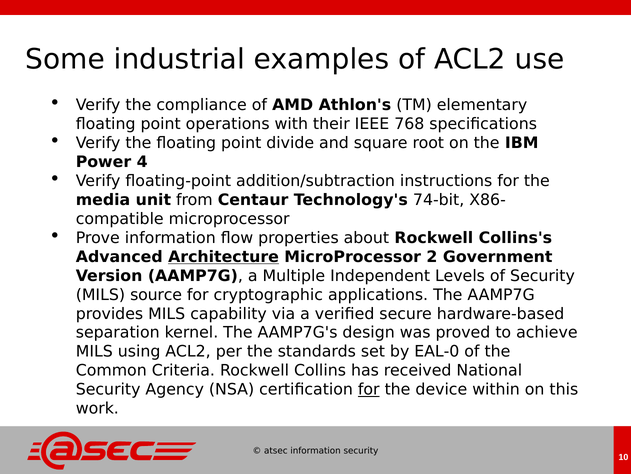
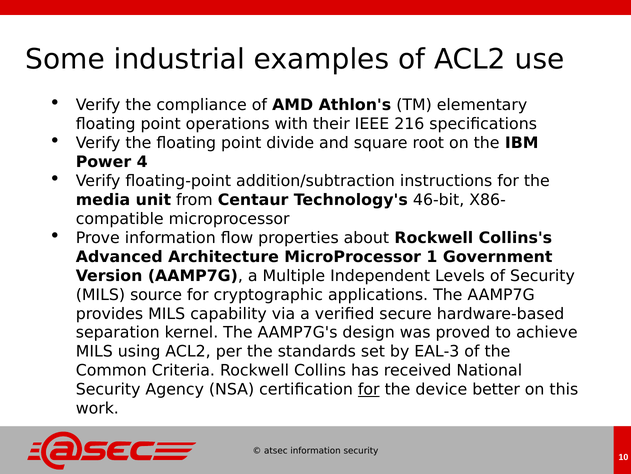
768: 768 -> 216 (409, 124)
74-bit: 74-bit -> 46-bit (439, 200)
Architecture underline: present -> none (224, 257)
2: 2 -> 1 (432, 257)
EAL-0: EAL-0 -> EAL-3 (437, 351)
within: within -> better (496, 389)
